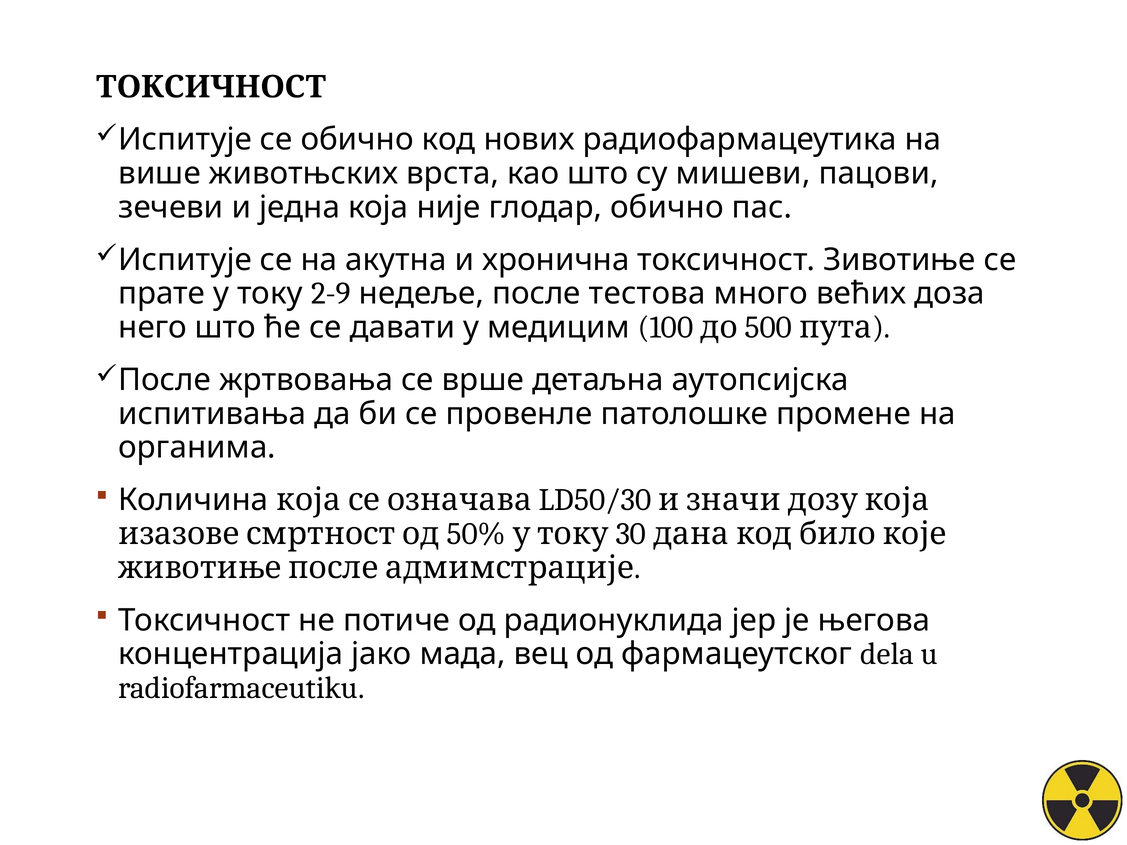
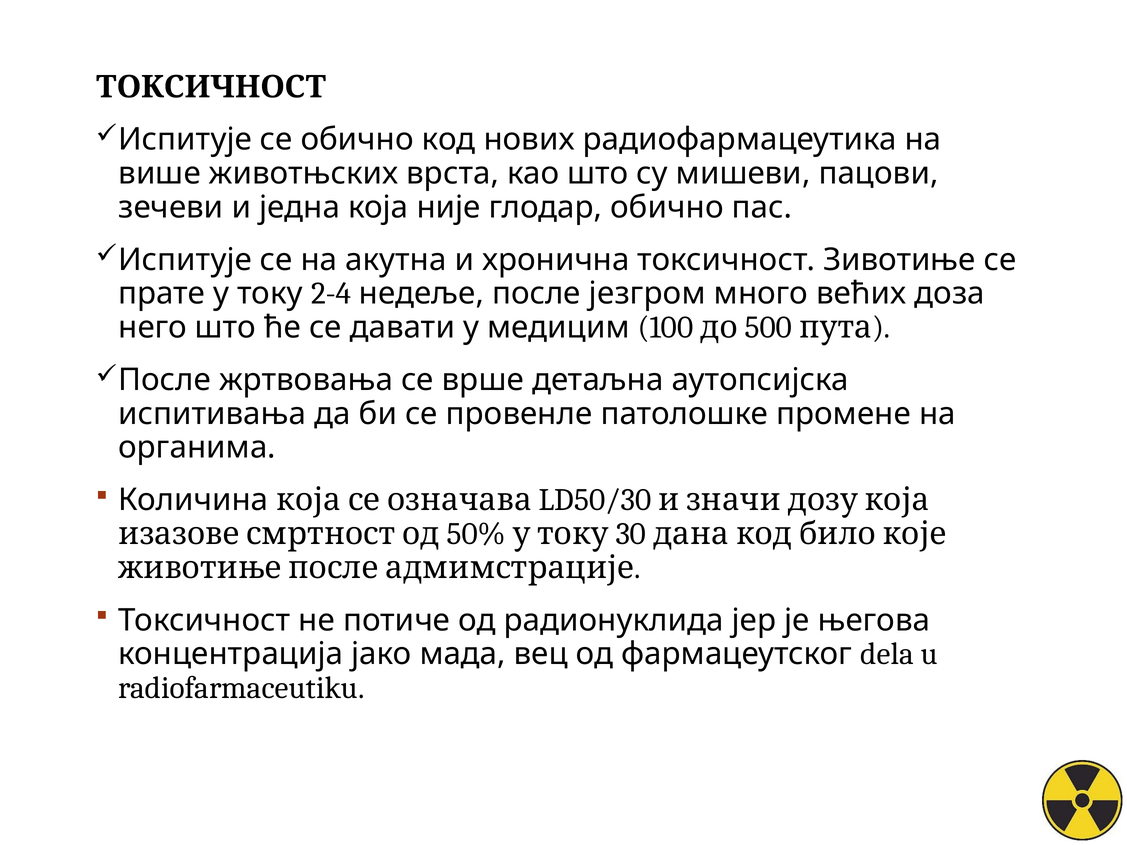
2-9: 2-9 -> 2-4 (331, 294)
тестова: тестова -> језгром (647, 294)
